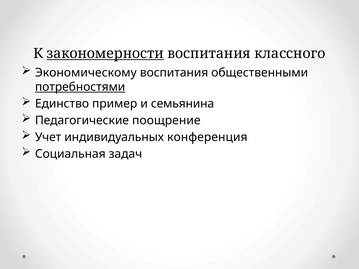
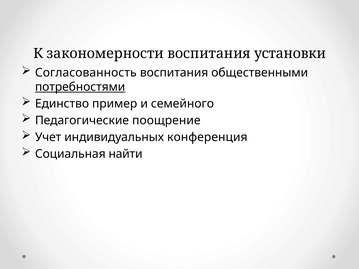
закономерности underline: present -> none (105, 54)
классного: классного -> установки (290, 54)
Экономическому: Экономическому -> Согласованность (86, 73)
семьянина: семьянина -> семейного (182, 104)
задач: задач -> найти (126, 154)
